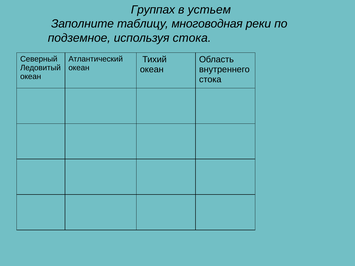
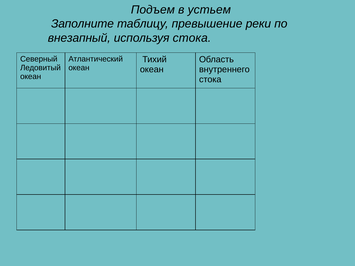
Группах: Группах -> Подъем (153, 10)
многоводная: многоводная -> превышение (207, 24)
подземное: подземное -> внезапный (79, 38)
